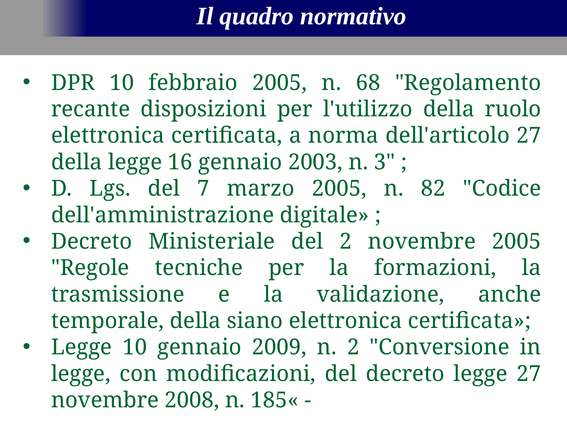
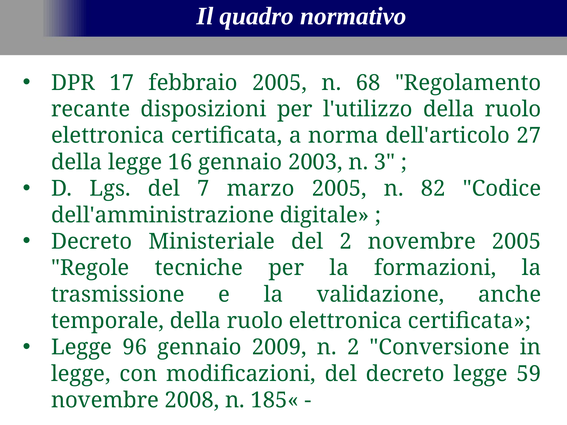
DPR 10: 10 -> 17 (122, 83)
temporale della siano: siano -> ruolo (255, 321)
Legge 10: 10 -> 96 (135, 348)
legge 27: 27 -> 59 (529, 374)
